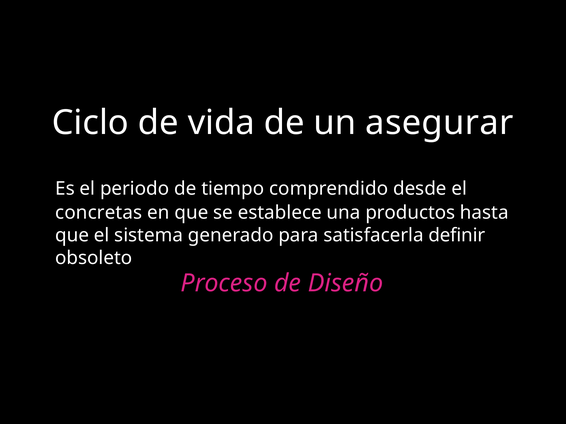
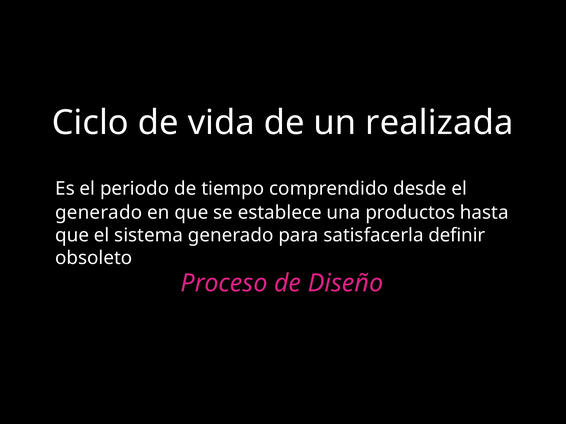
asegurar: asegurar -> realizada (439, 123)
concretas: concretas -> generado (99, 213)
